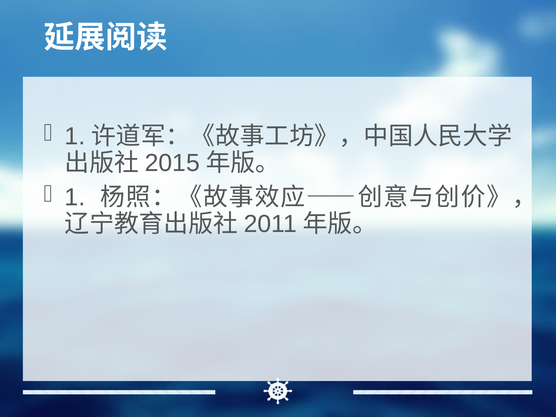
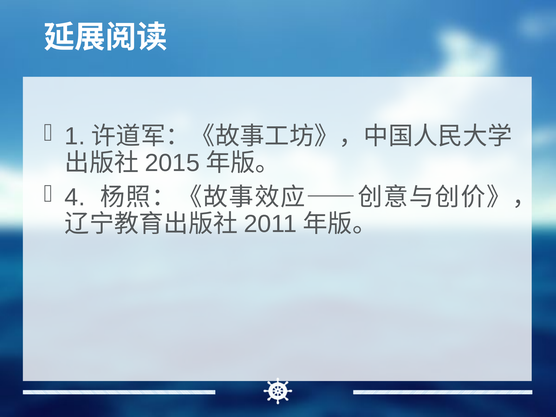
1: 1 -> 4 (75, 197)
